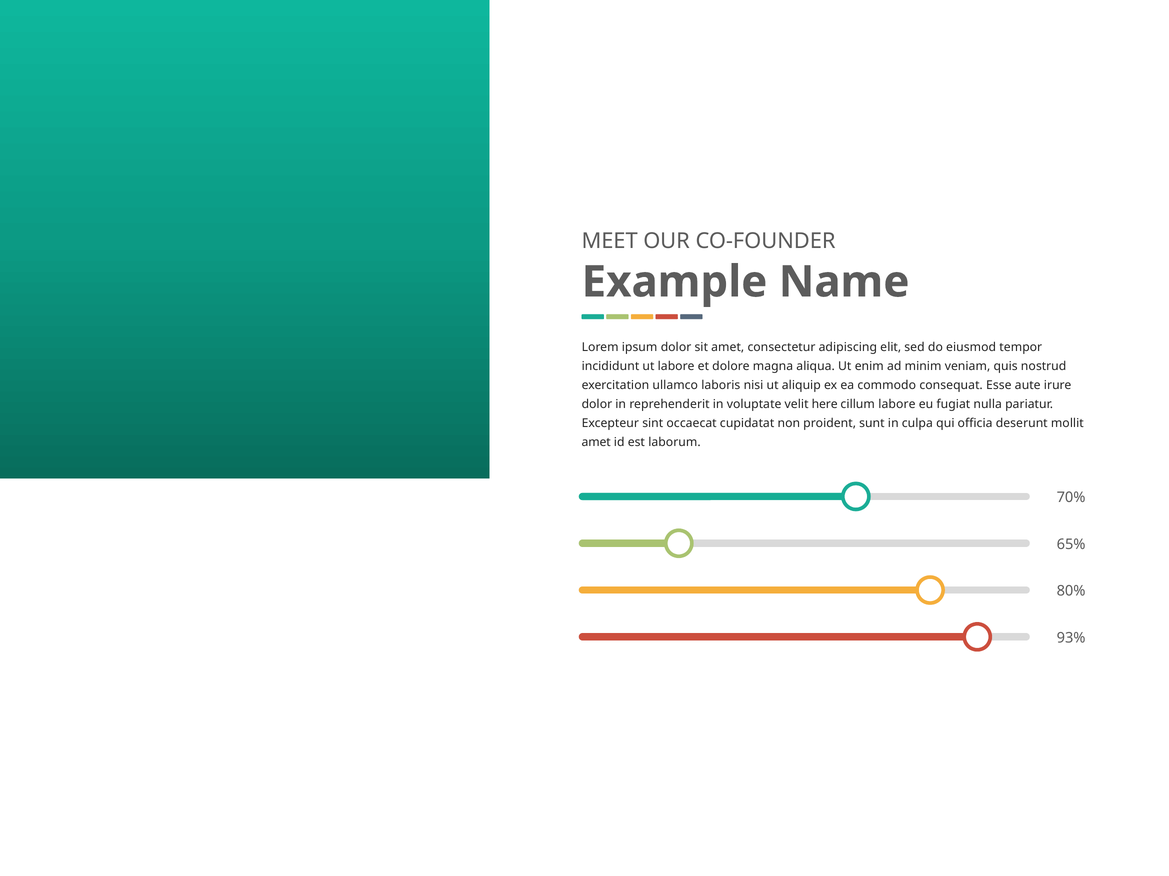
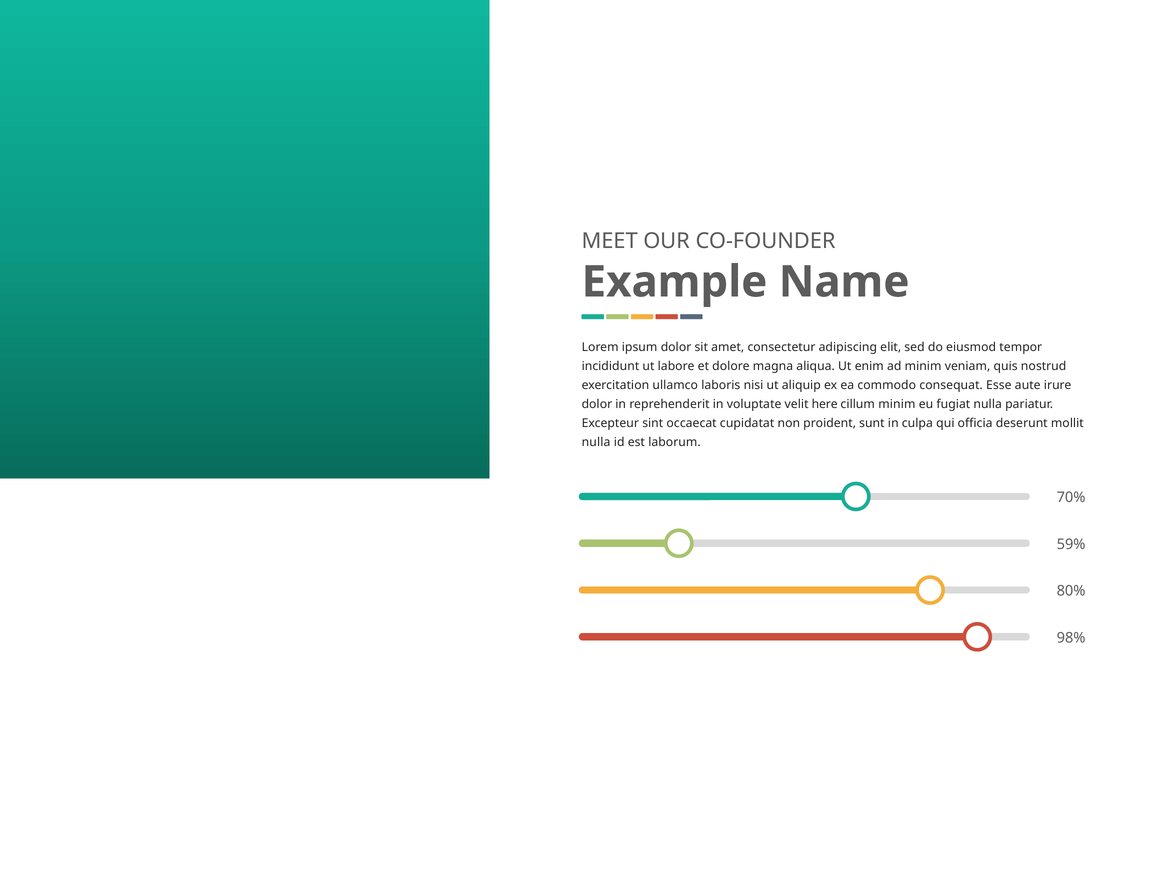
cillum labore: labore -> minim (897, 405)
amet: amet -> nulla (596, 443)
65%: 65% -> 59% (1071, 545)
93%: 93% -> 98% (1071, 638)
